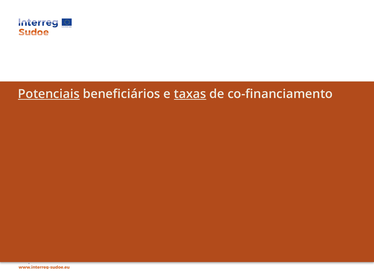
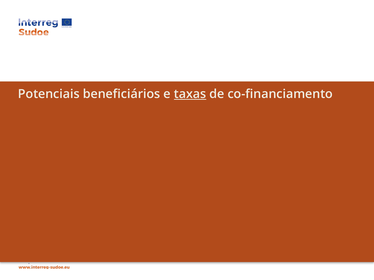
Potenciais underline: present -> none (49, 94)
